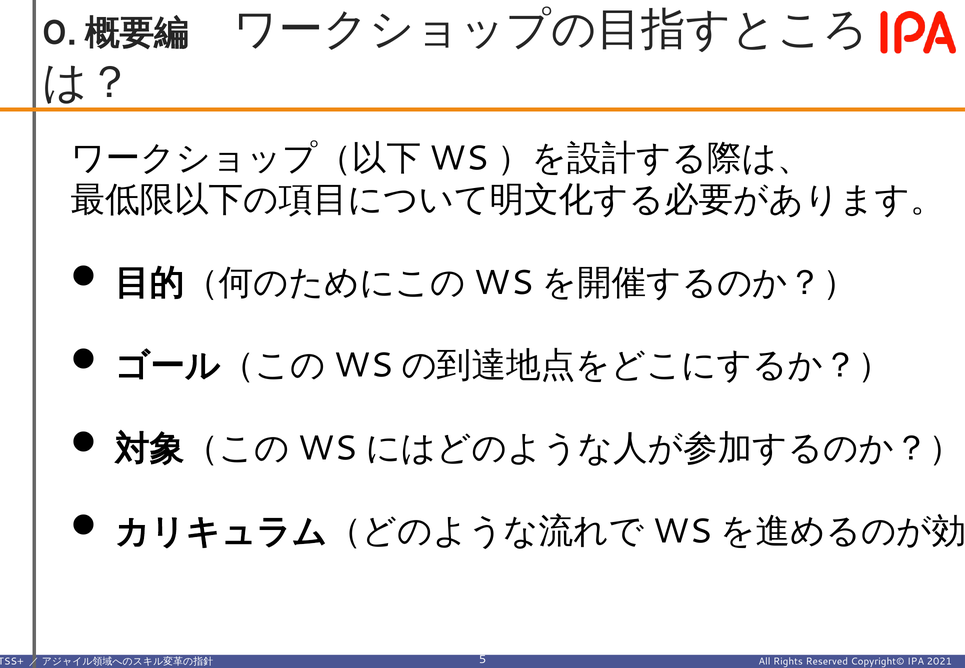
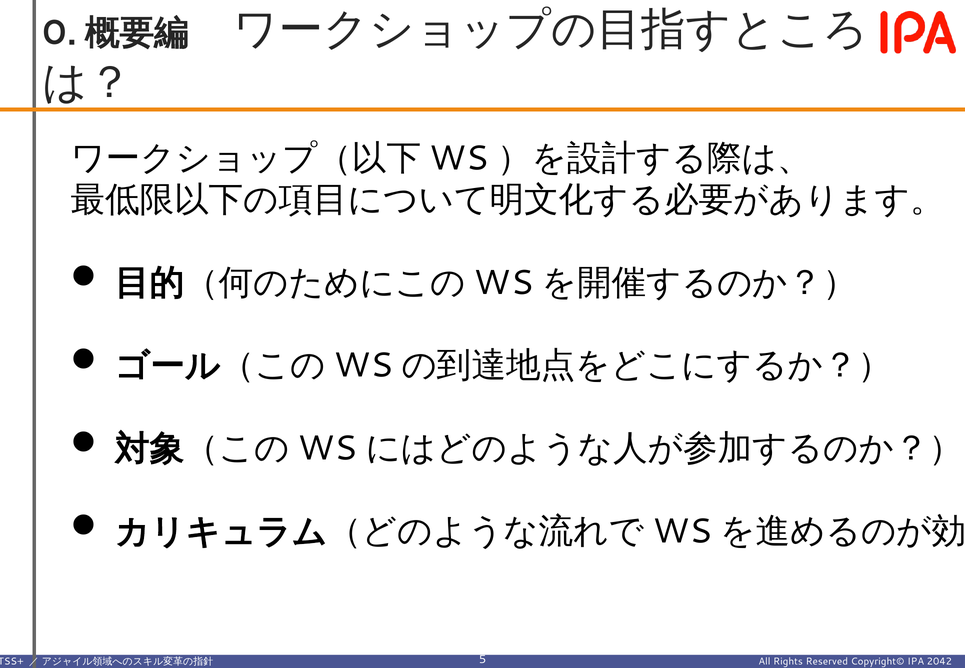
2021: 2021 -> 2042 (939, 662)
